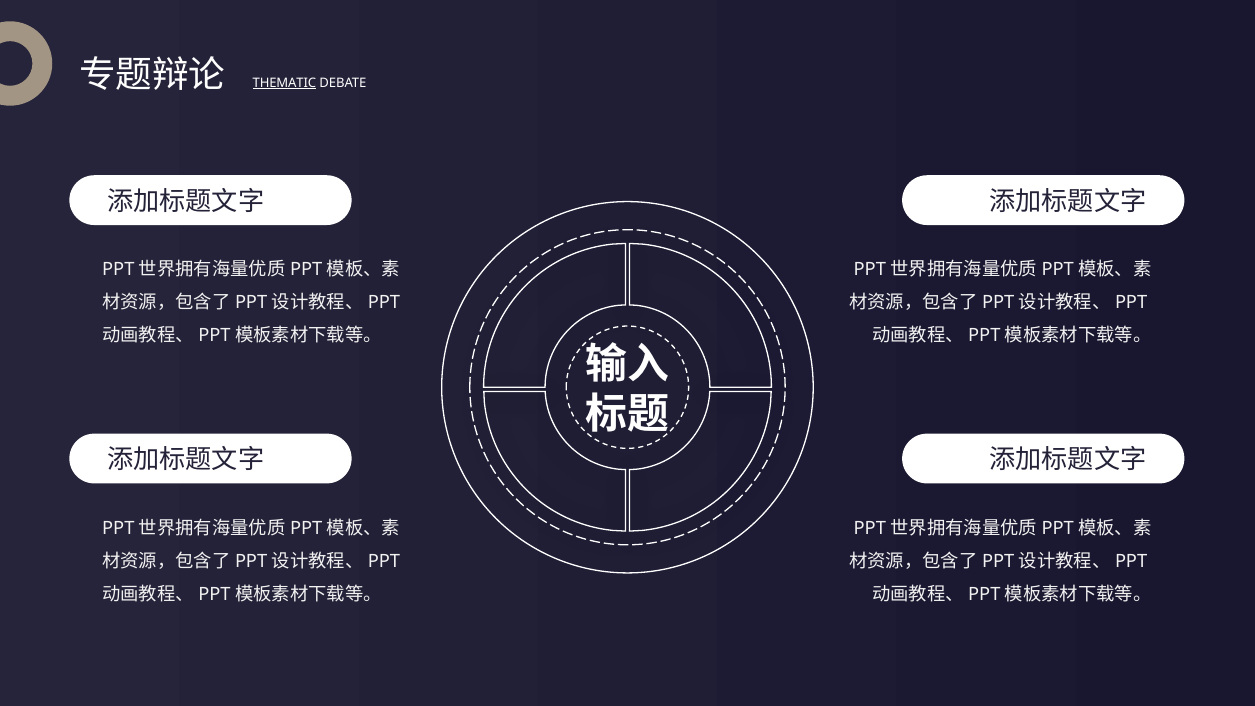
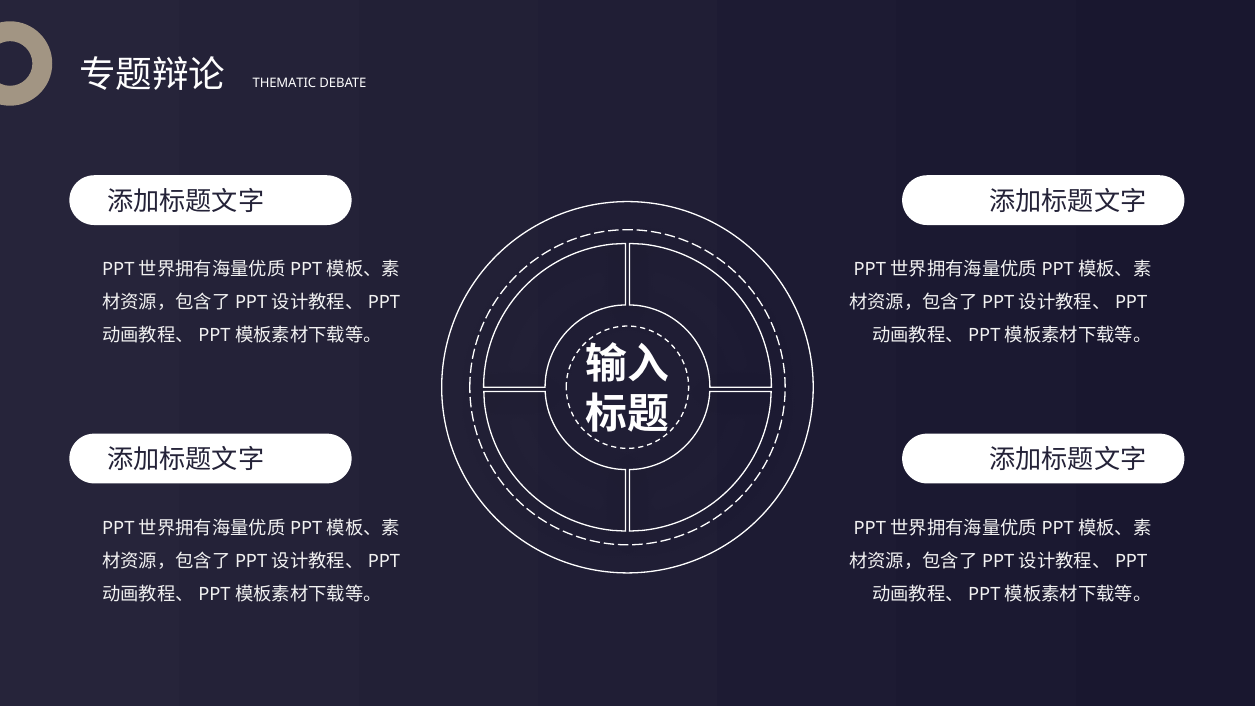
THEMATIC underline: present -> none (284, 83)
